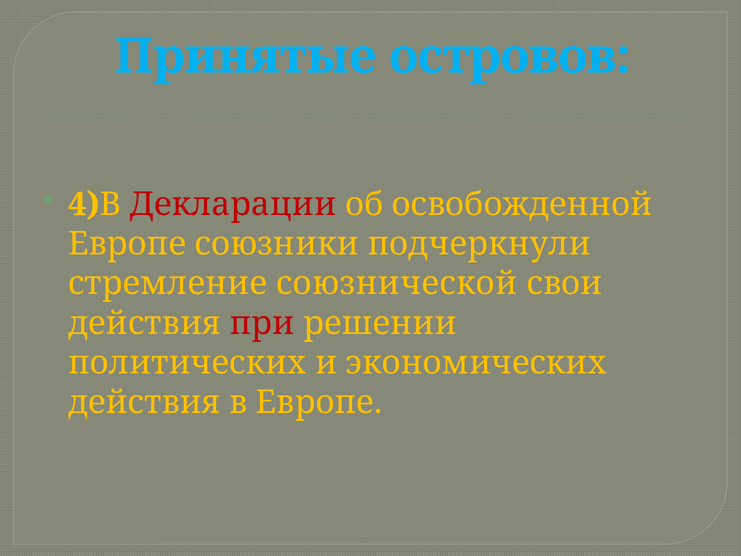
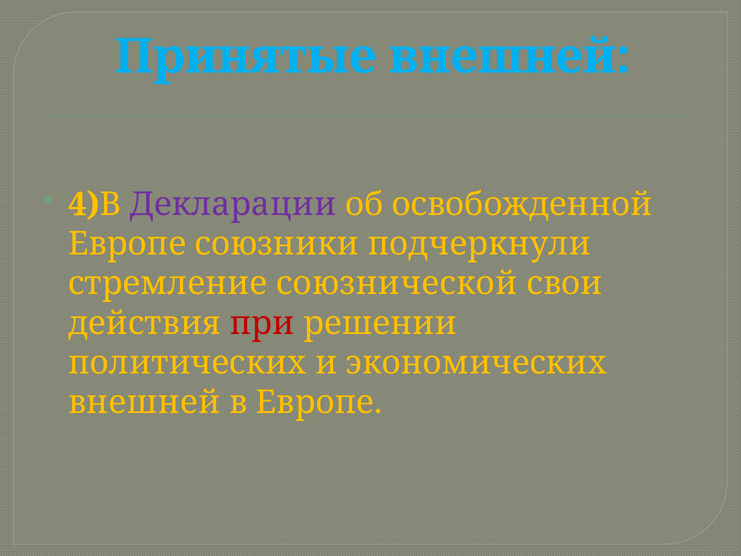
Принятые островов: островов -> внешней (510, 57)
Декларации colour: red -> purple (233, 204)
действия: действия -> внешней (144, 402)
